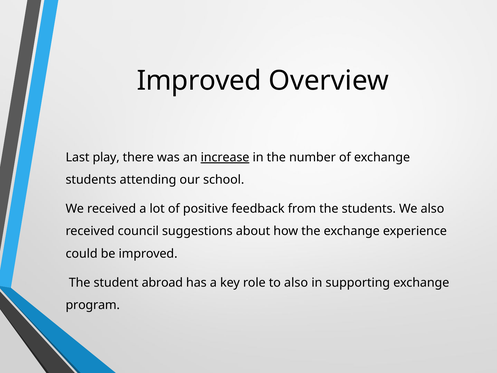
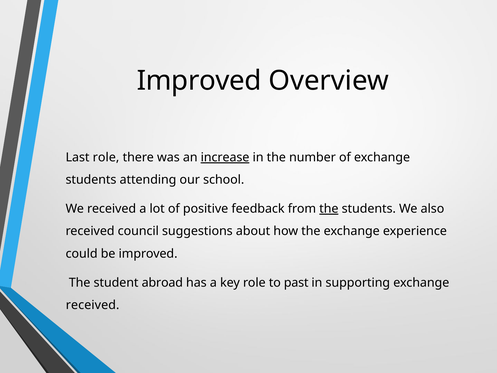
Last play: play -> role (106, 157)
the underline: none -> present (329, 209)
to also: also -> past (296, 282)
program: program -> received (93, 305)
